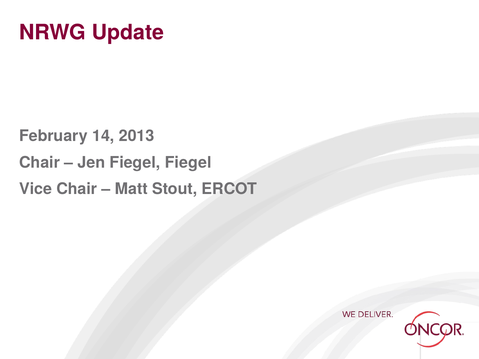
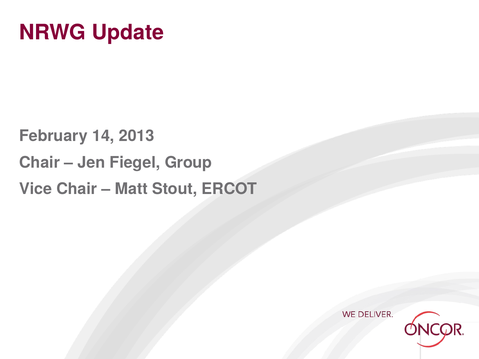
Fiegel Fiegel: Fiegel -> Group (188, 163)
